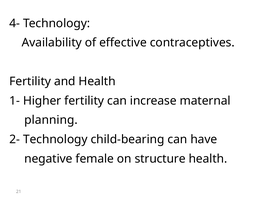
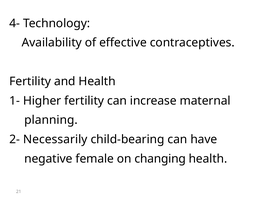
2- Technology: Technology -> Necessarily (55, 139)
structure: structure -> changing (160, 159)
